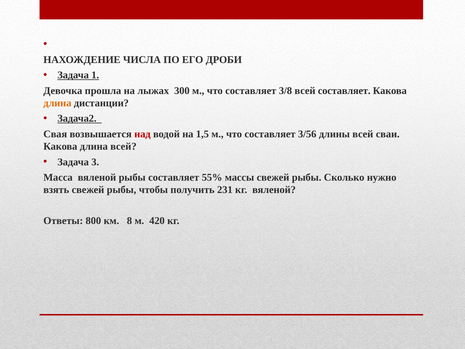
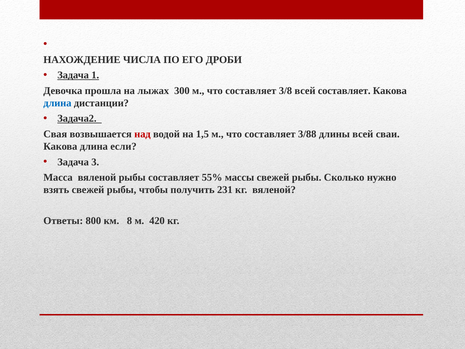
длина colour: orange -> blue (57, 103)
3/56: 3/56 -> 3/88 (307, 134)
длина всей: всей -> если (123, 146)
